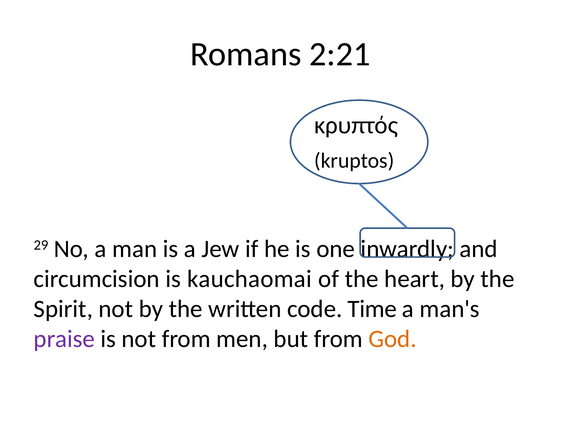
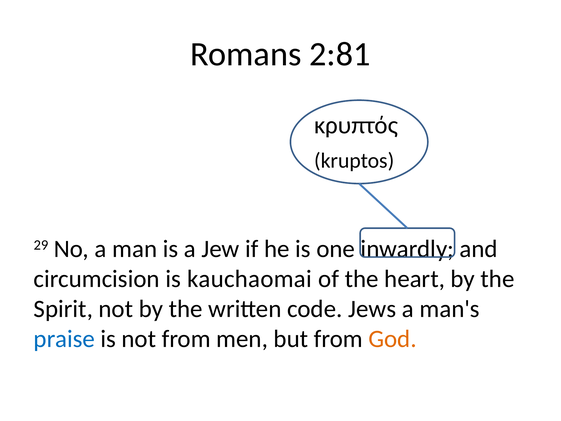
2:21: 2:21 -> 2:81 (340, 54)
Time: Time -> Jews (372, 309)
praise colour: purple -> blue (64, 339)
